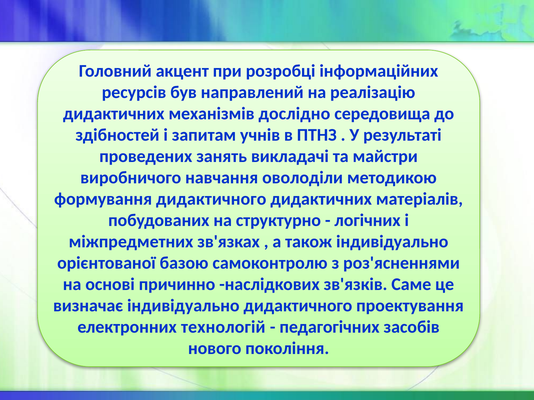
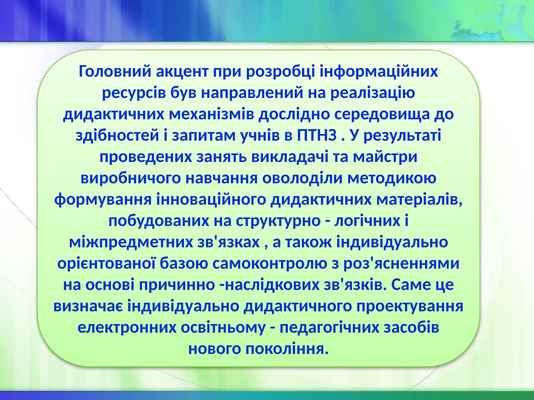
формування дидактичного: дидактичного -> інноваційного (211, 199)
технологій: технологій -> освітньому (223, 327)
